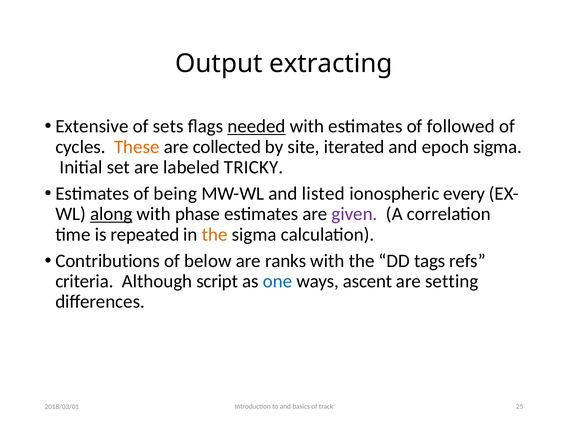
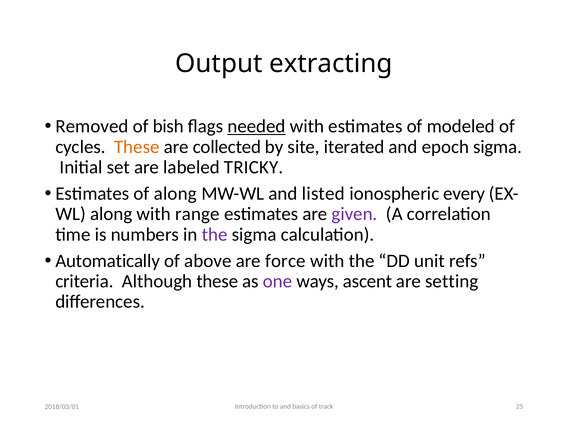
Extensive: Extensive -> Removed (92, 126)
sets: sets -> bish (168, 126)
followed: followed -> modeled (461, 126)
of being: being -> along (175, 194)
along underline: present -> none (111, 214)
phase: phase -> range (197, 214)
repeated: repeated -> numbers (145, 234)
the colour: orange -> purple (215, 234)
Contributions: Contributions -> Automatically (108, 261)
below: below -> above (208, 261)
ranks: ranks -> force (285, 261)
tags: tags -> unit (429, 261)
Although script: script -> these (217, 281)
one colour: blue -> purple (277, 281)
